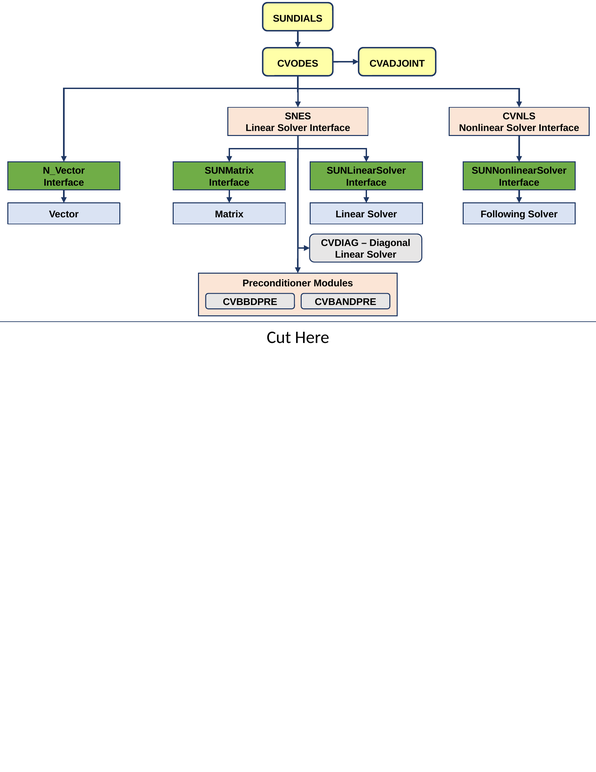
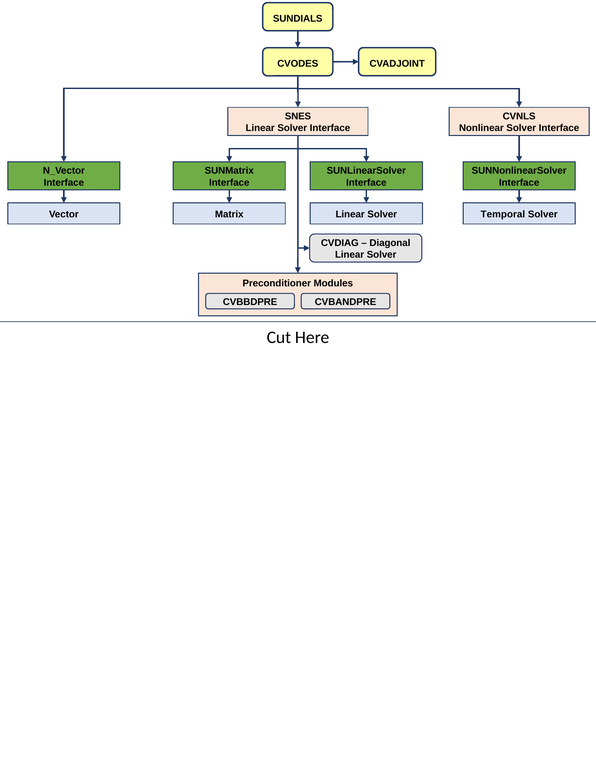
Following: Following -> Temporal (503, 214)
